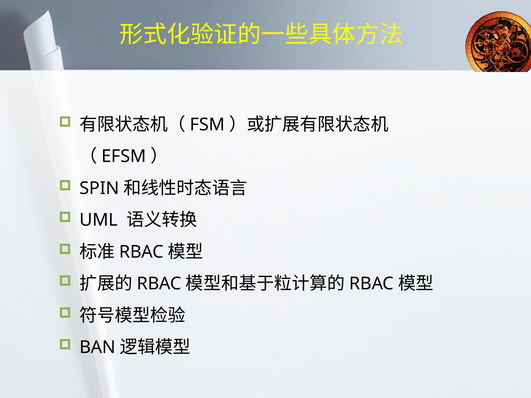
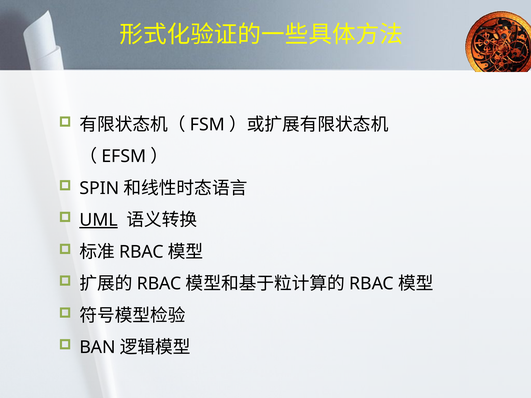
UML underline: none -> present (99, 220)
